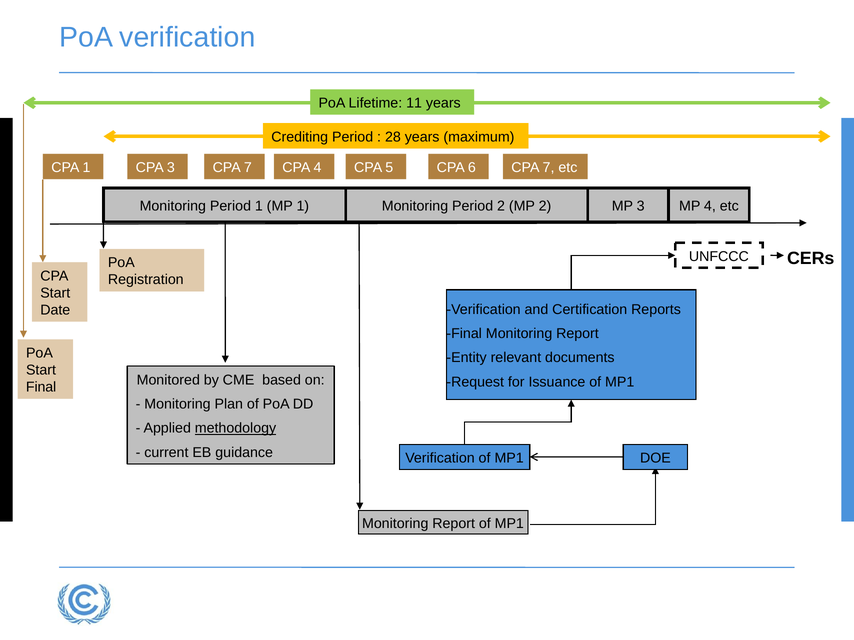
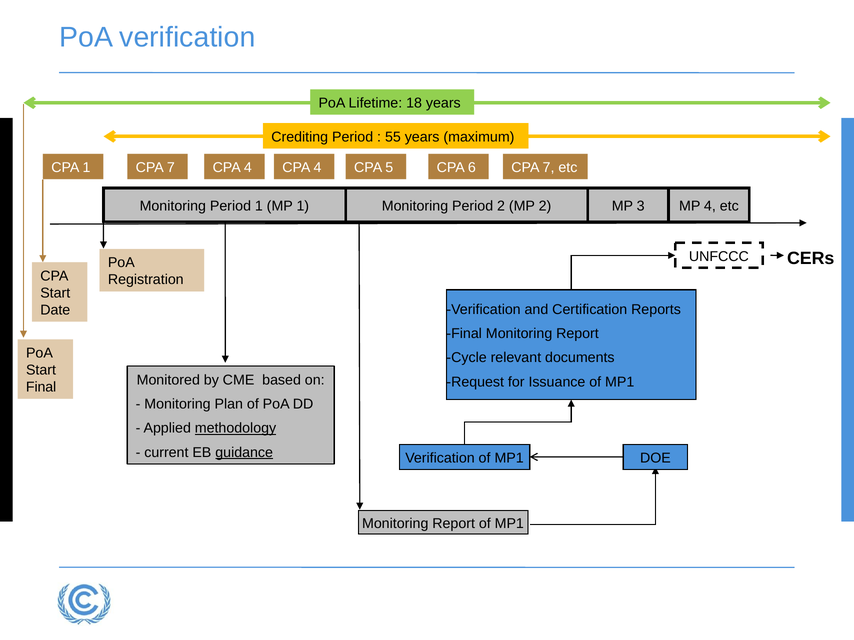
11: 11 -> 18 (414, 103)
28: 28 -> 55 (393, 137)
1 CPA 3: 3 -> 7 (171, 168)
7: 7 -> 4 (248, 168)
Entity: Entity -> Cycle (467, 358)
guidance underline: none -> present (244, 453)
